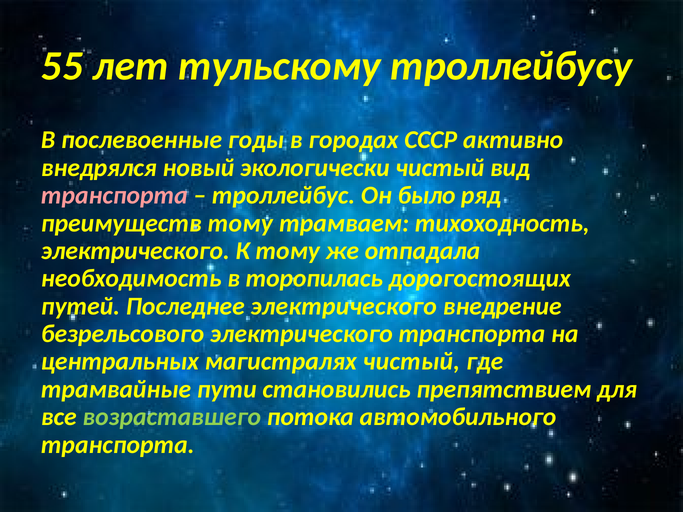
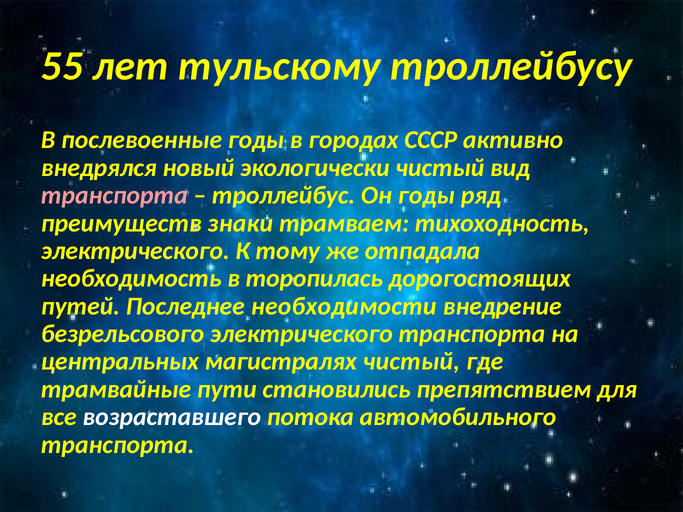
Он было: было -> годы (426, 196)
преимуществ тому: тому -> знаки (240, 223)
Последнее электрического: электрического -> необходимости (344, 306)
возраставшего colour: light green -> white (172, 417)
